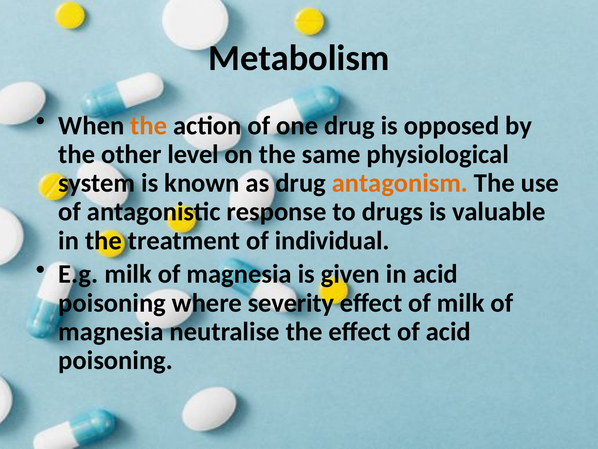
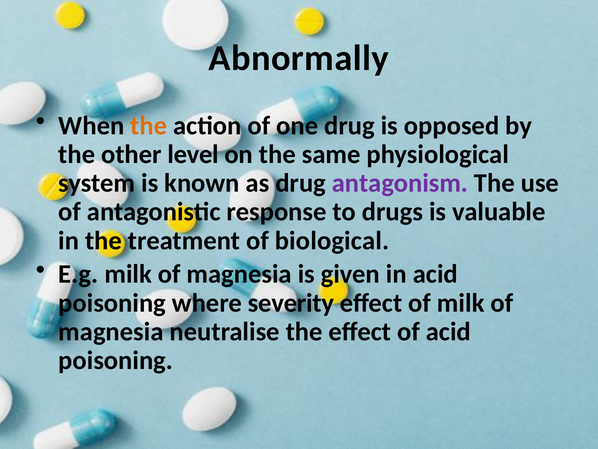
Metabolism: Metabolism -> Abnormally (299, 58)
antagonism colour: orange -> purple (400, 183)
individual: individual -> biological (332, 240)
